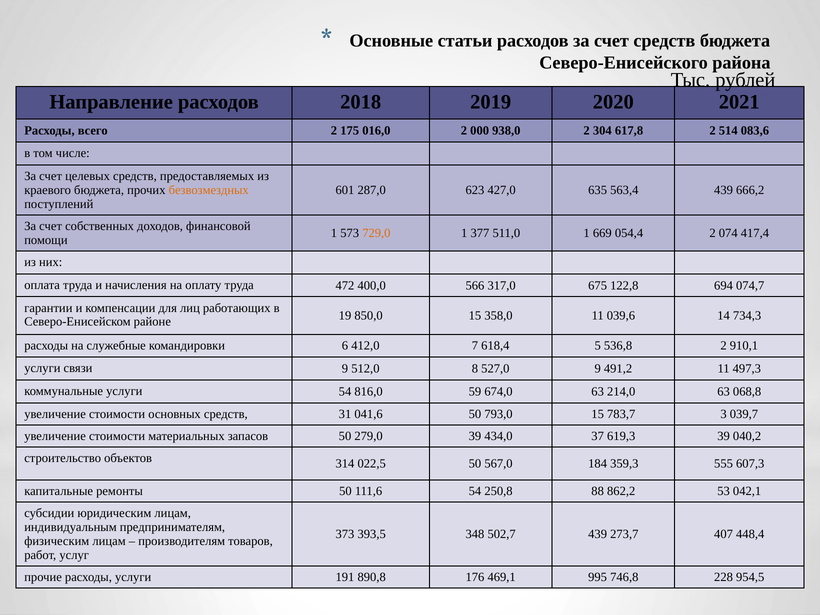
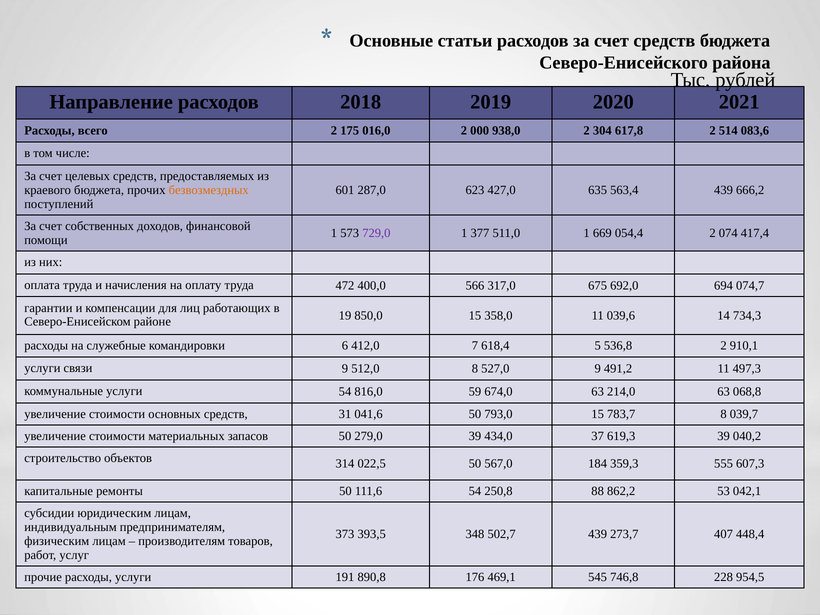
729,0 colour: orange -> purple (376, 233)
122,8: 122,8 -> 692,0 (624, 285)
783,7 3: 3 -> 8 (724, 414)
995: 995 -> 545 (598, 577)
